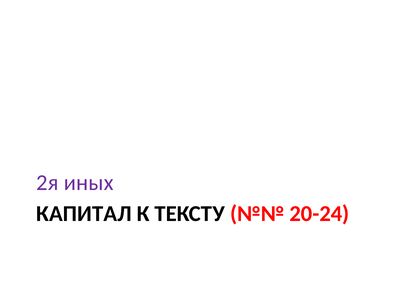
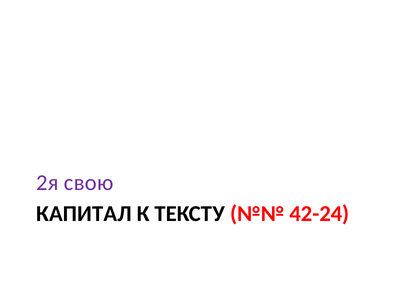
иных: иных -> свою (89, 183)
20-24: 20-24 -> 42-24 (319, 214)
